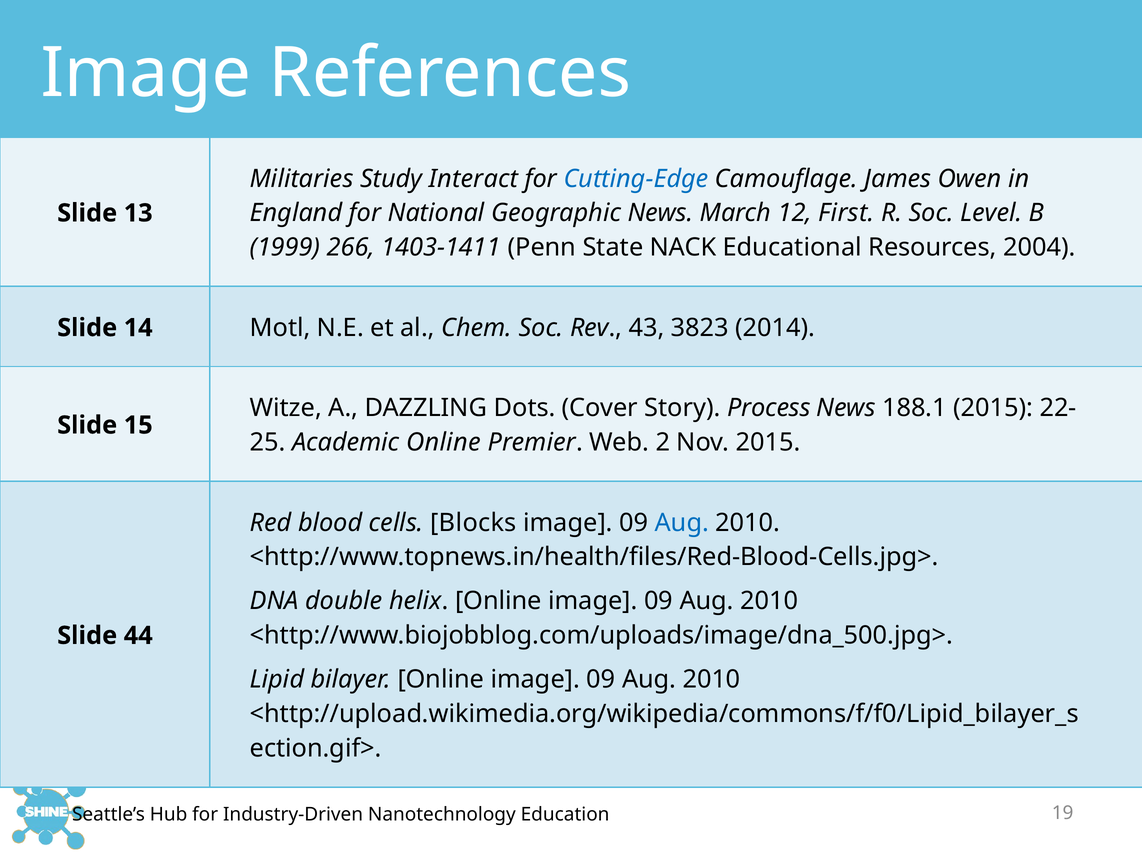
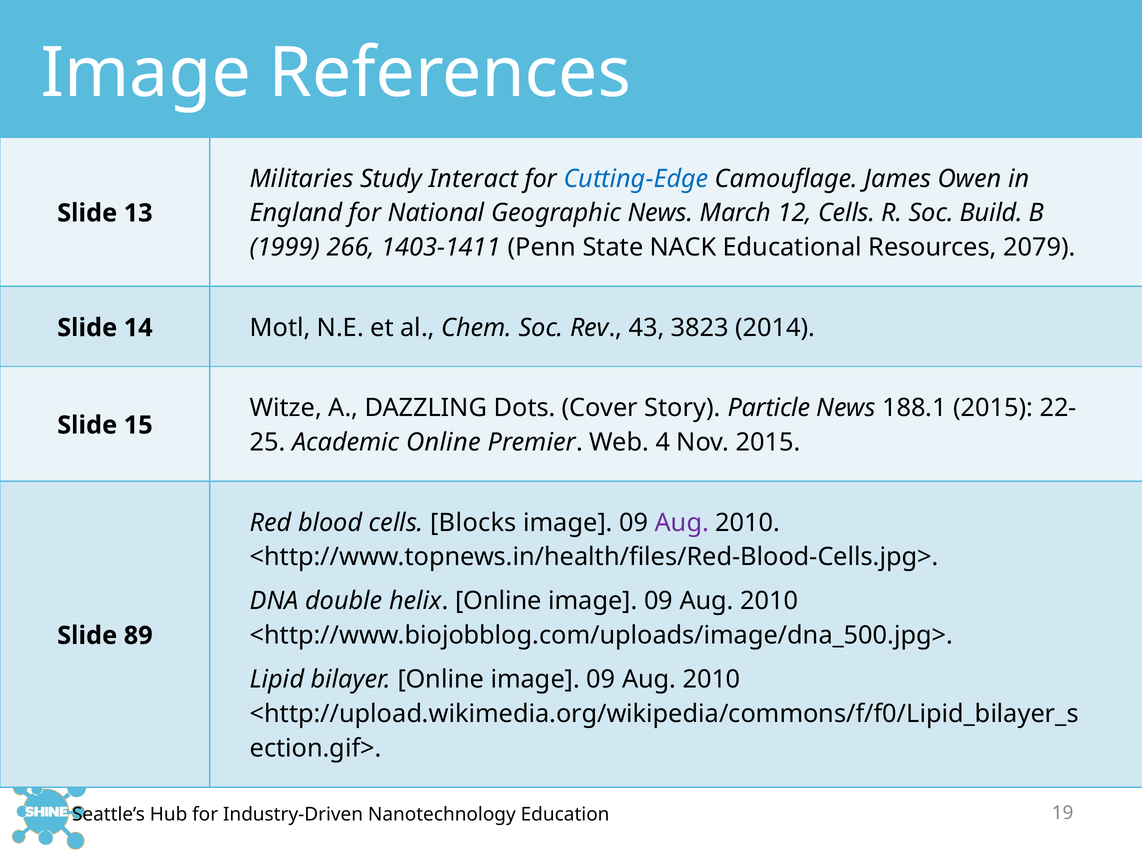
12 First: First -> Cells (847, 213)
Level: Level -> Build (991, 213)
2004: 2004 -> 2079 (1039, 247)
Process: Process -> Particle (769, 408)
2: 2 -> 4 (663, 442)
Aug colour: blue -> purple (682, 522)
44: 44 -> 89 (138, 635)
